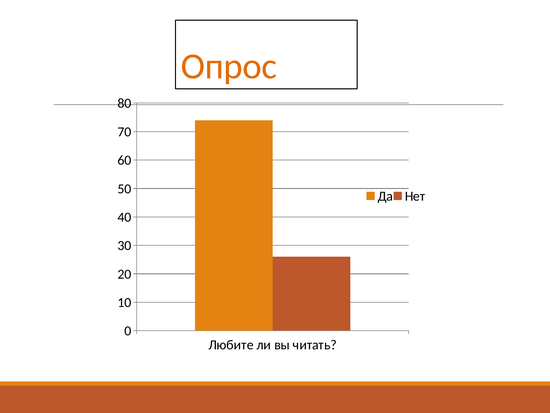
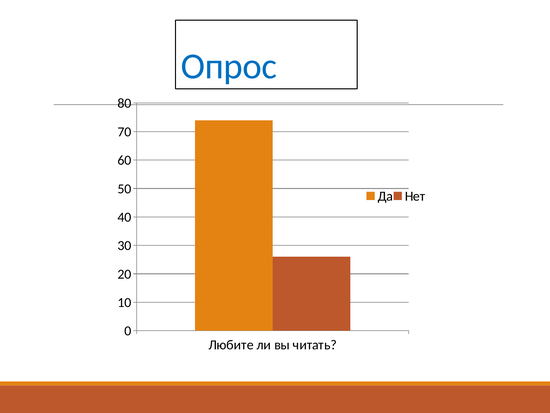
Опрос colour: orange -> blue (229, 66)
